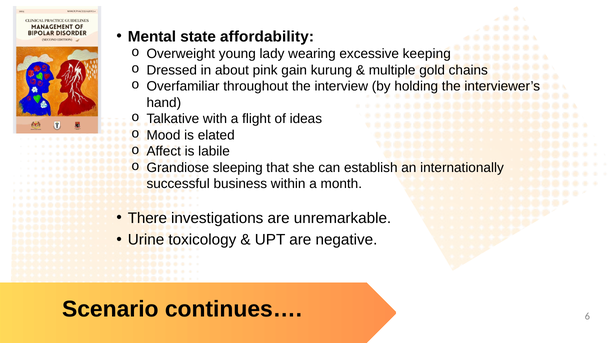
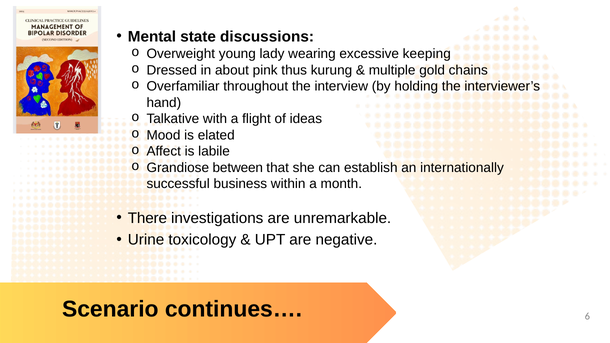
affordability: affordability -> discussions (267, 37)
gain: gain -> thus (294, 70)
sleeping: sleeping -> between (238, 168)
